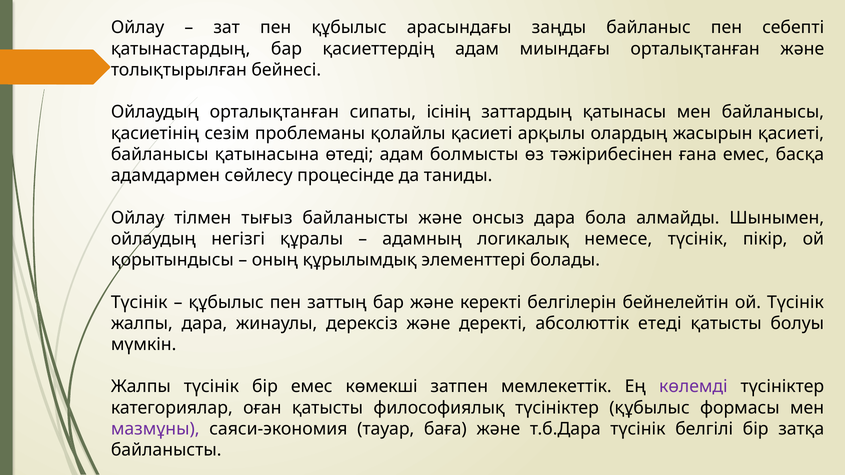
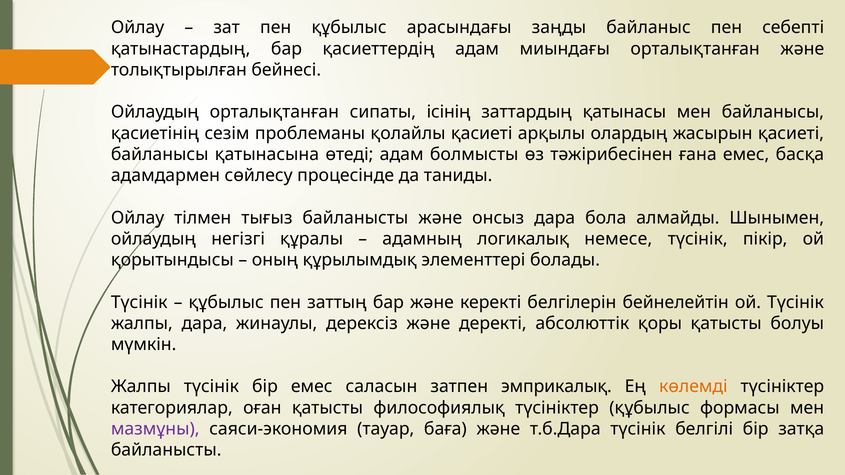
етеді: етеді -> қоры (660, 324)
көмекші: көмекші -> саласын (381, 387)
мемлекеттік: мемлекеттік -> эмприкалық (556, 387)
көлемді colour: purple -> orange (693, 387)
